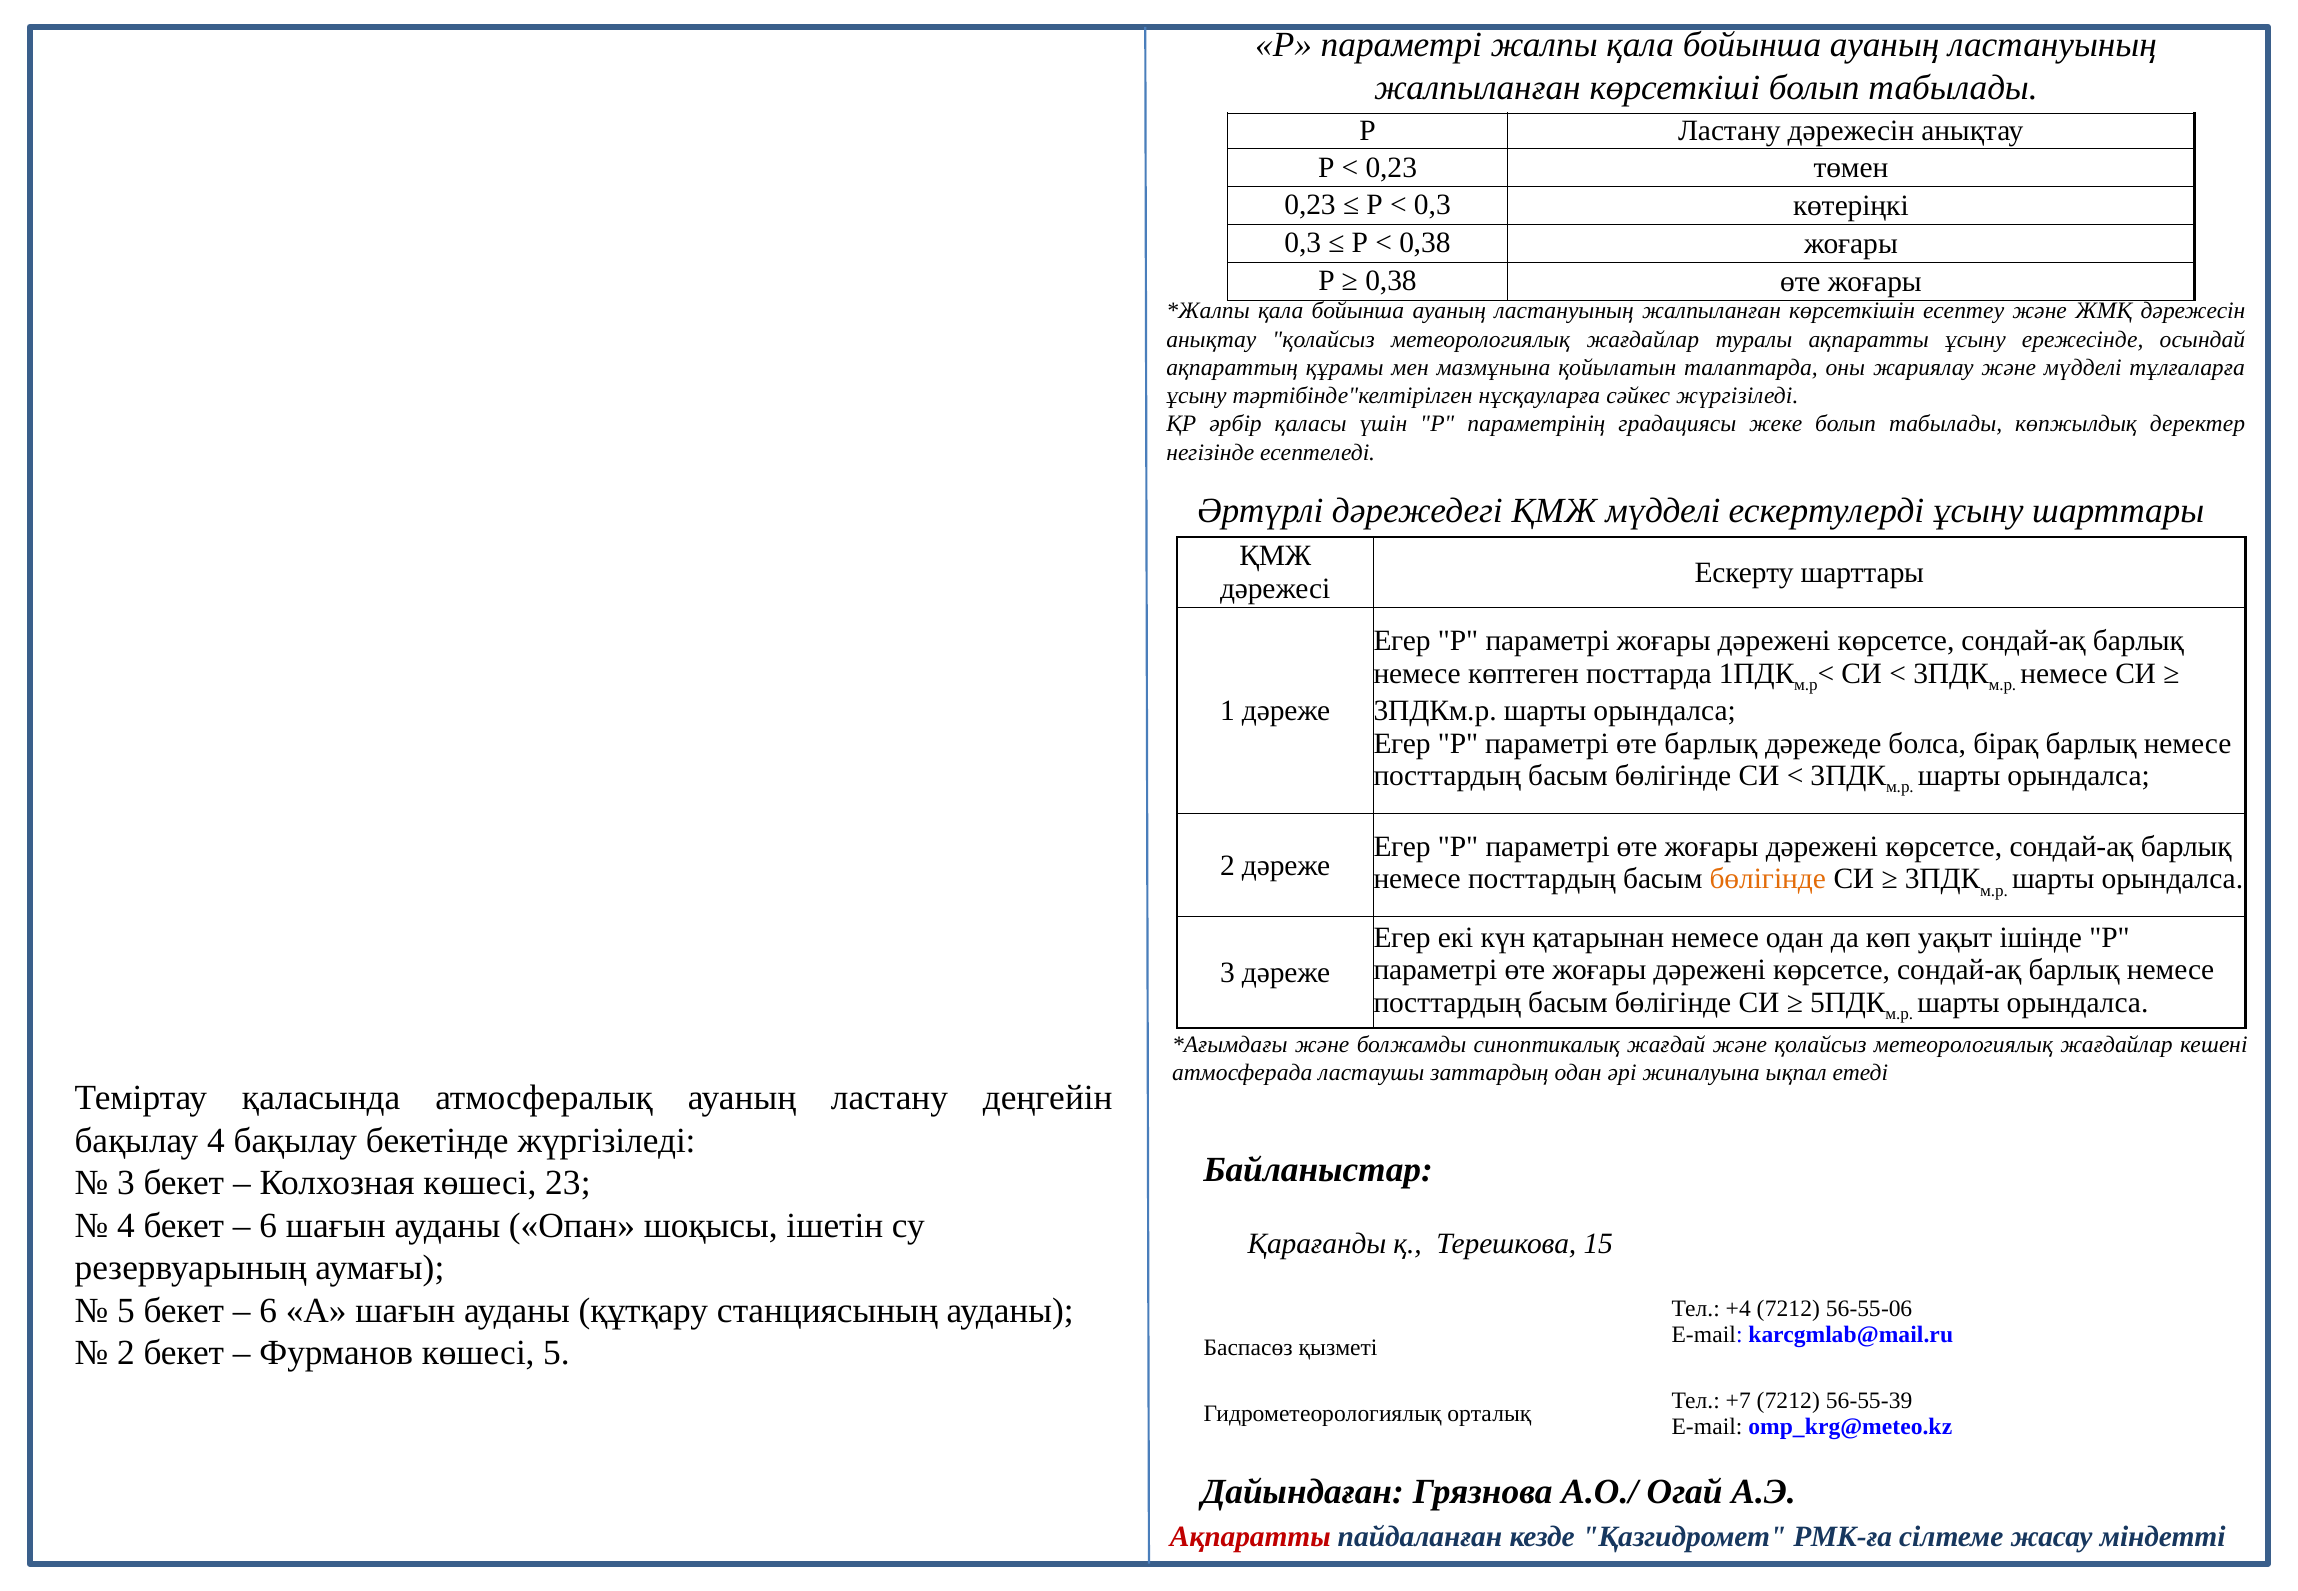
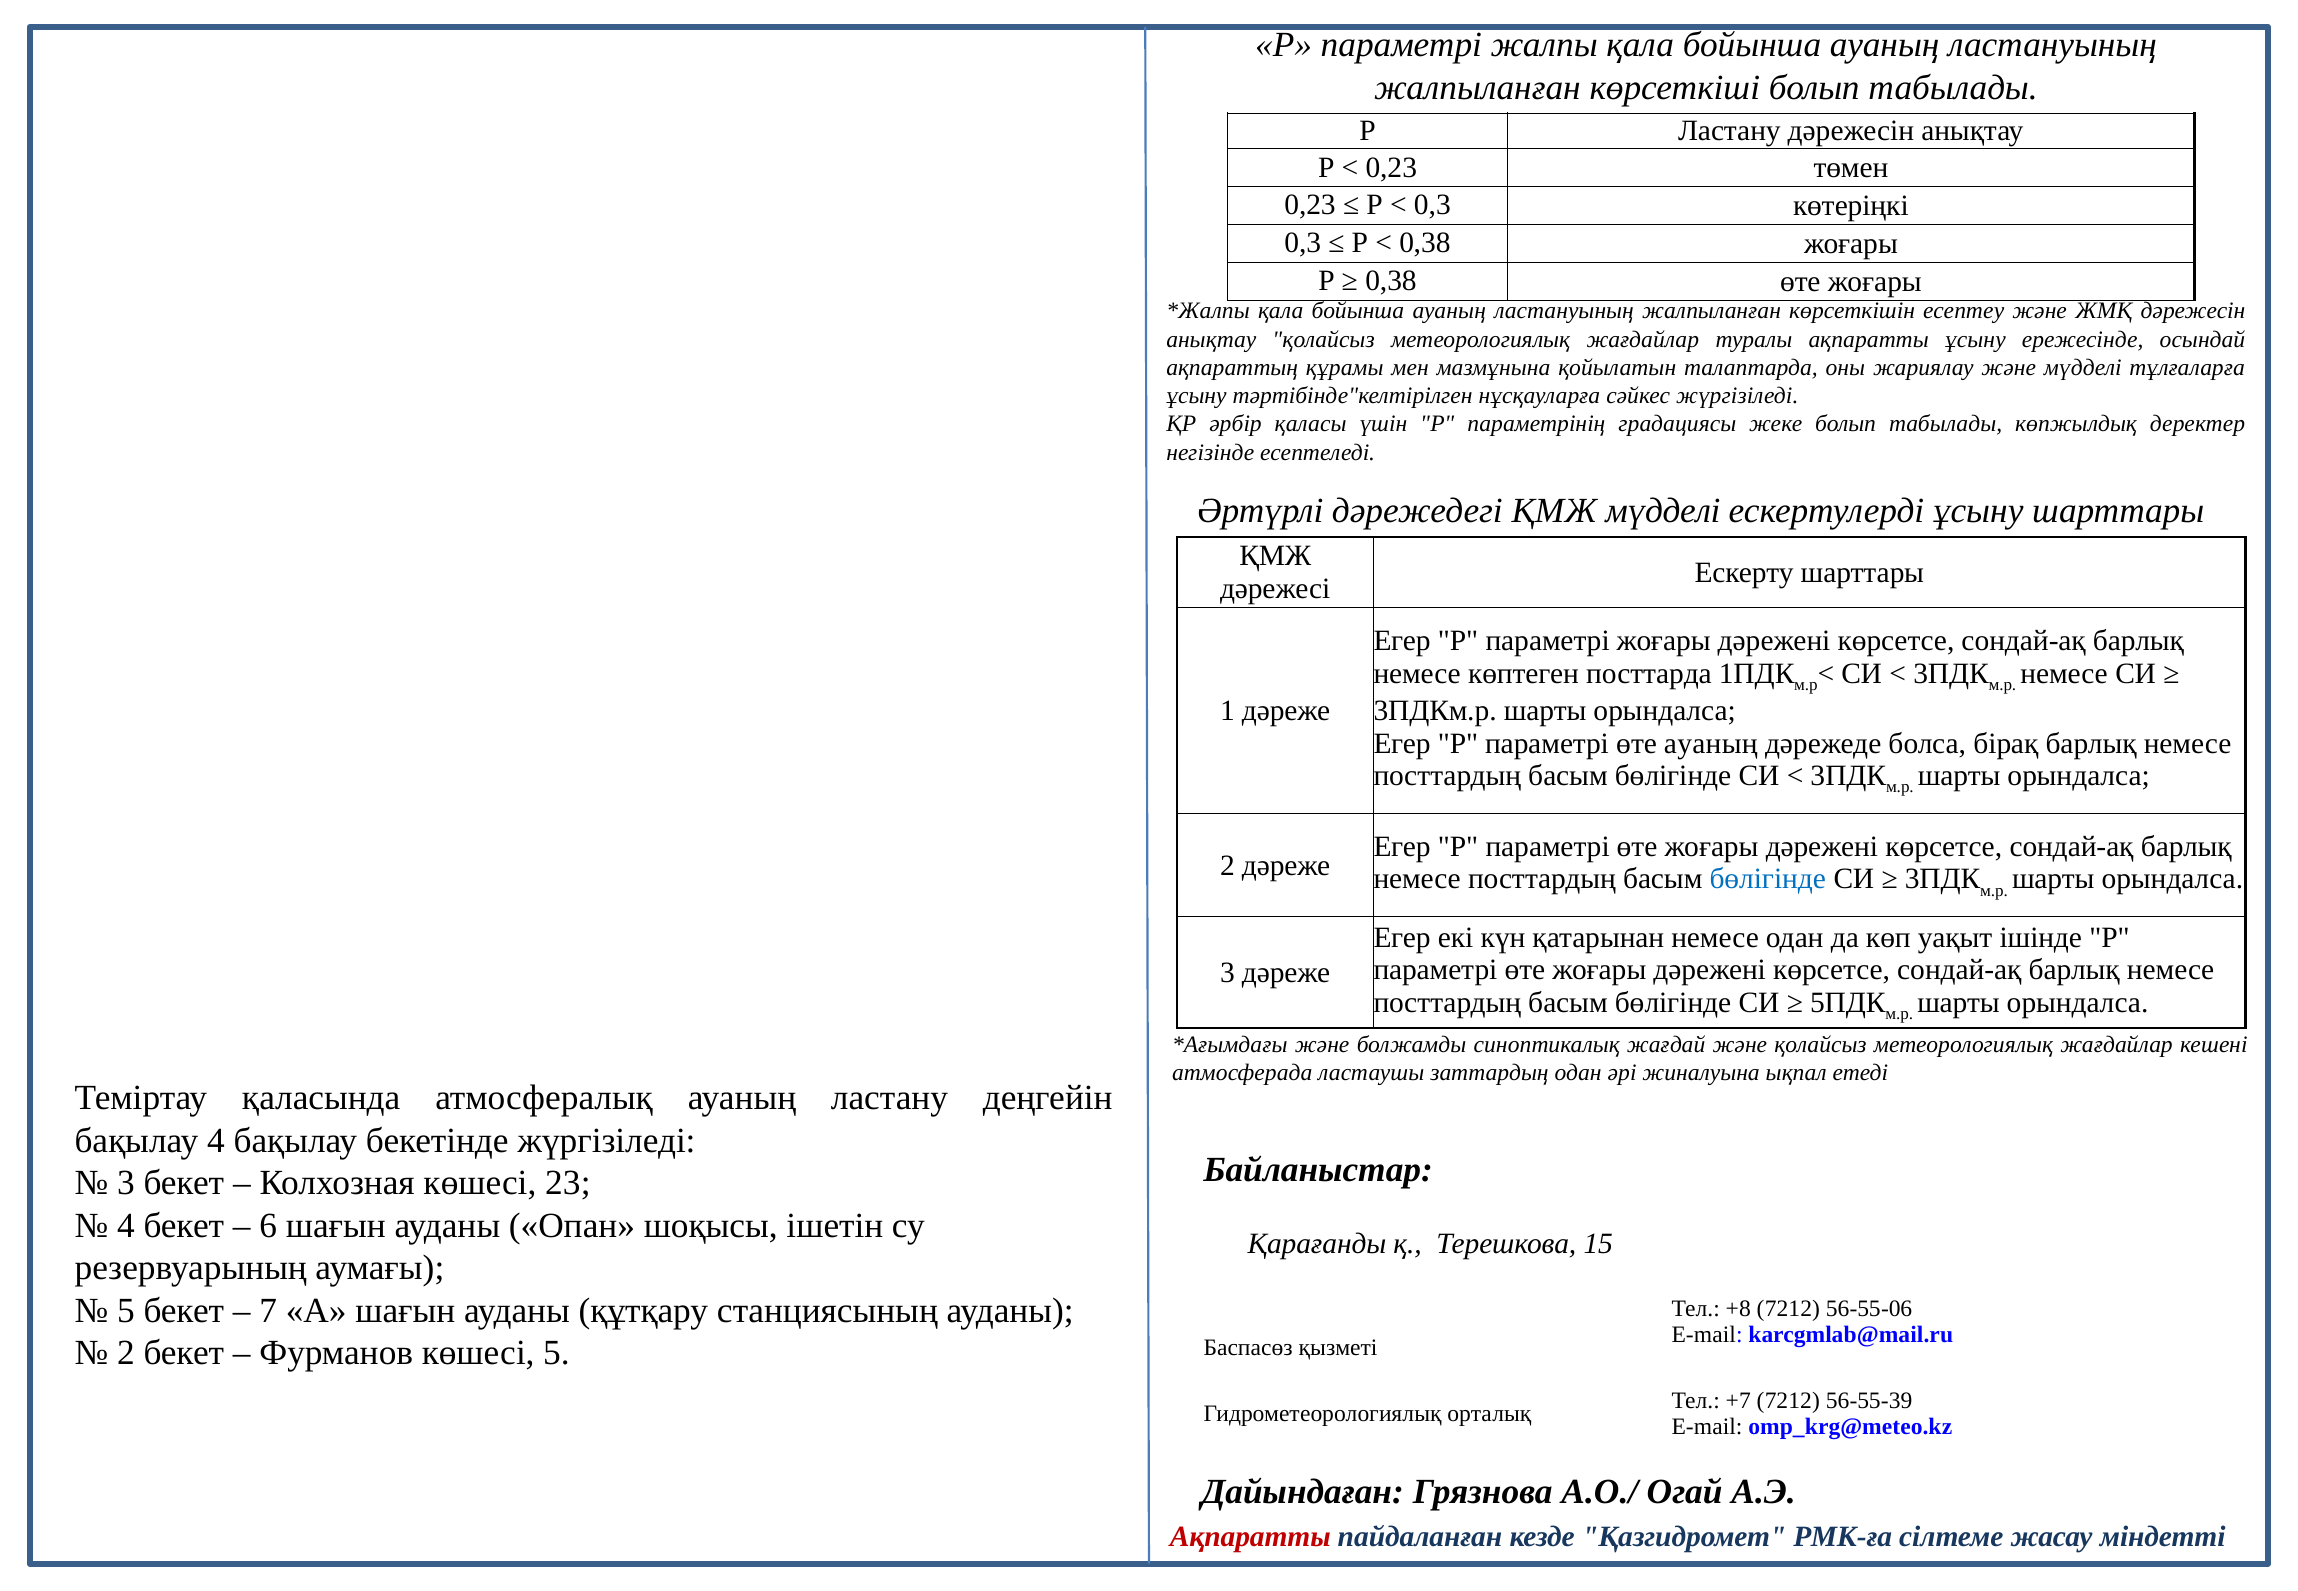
өте барлық: барлық -> ауаның (1711, 743)
бөлігінде colour: orange -> blue (1768, 879)
6: 6 -> 7 (268, 1310)
+4: +4 -> +8 (1738, 1309)
